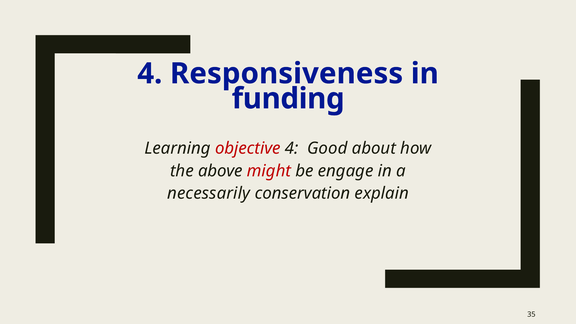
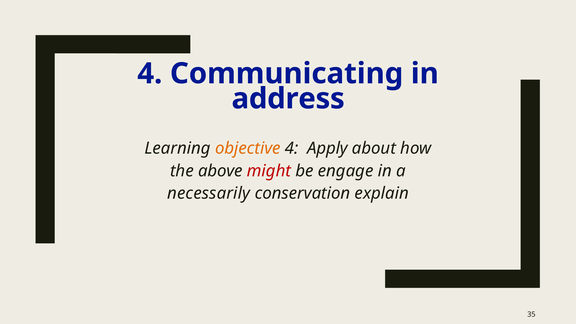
Responsiveness: Responsiveness -> Communicating (287, 74)
funding: funding -> address (288, 99)
objective colour: red -> orange (248, 148)
Good: Good -> Apply (327, 148)
